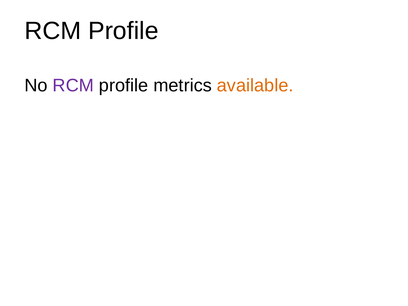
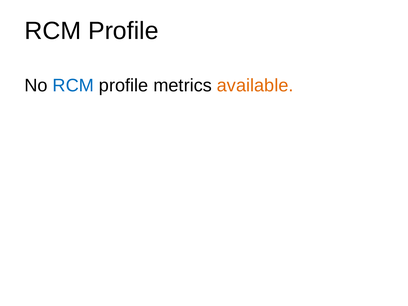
RCM colour: purple -> blue (73, 86)
